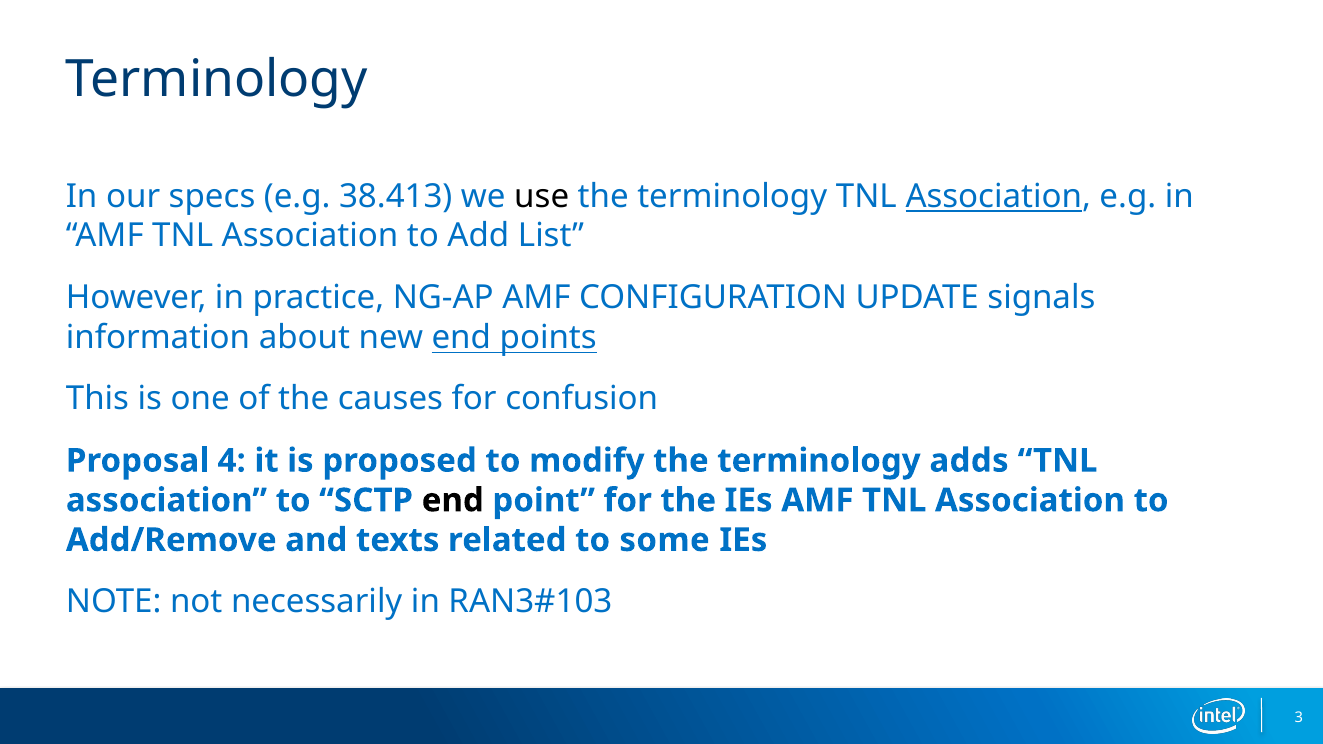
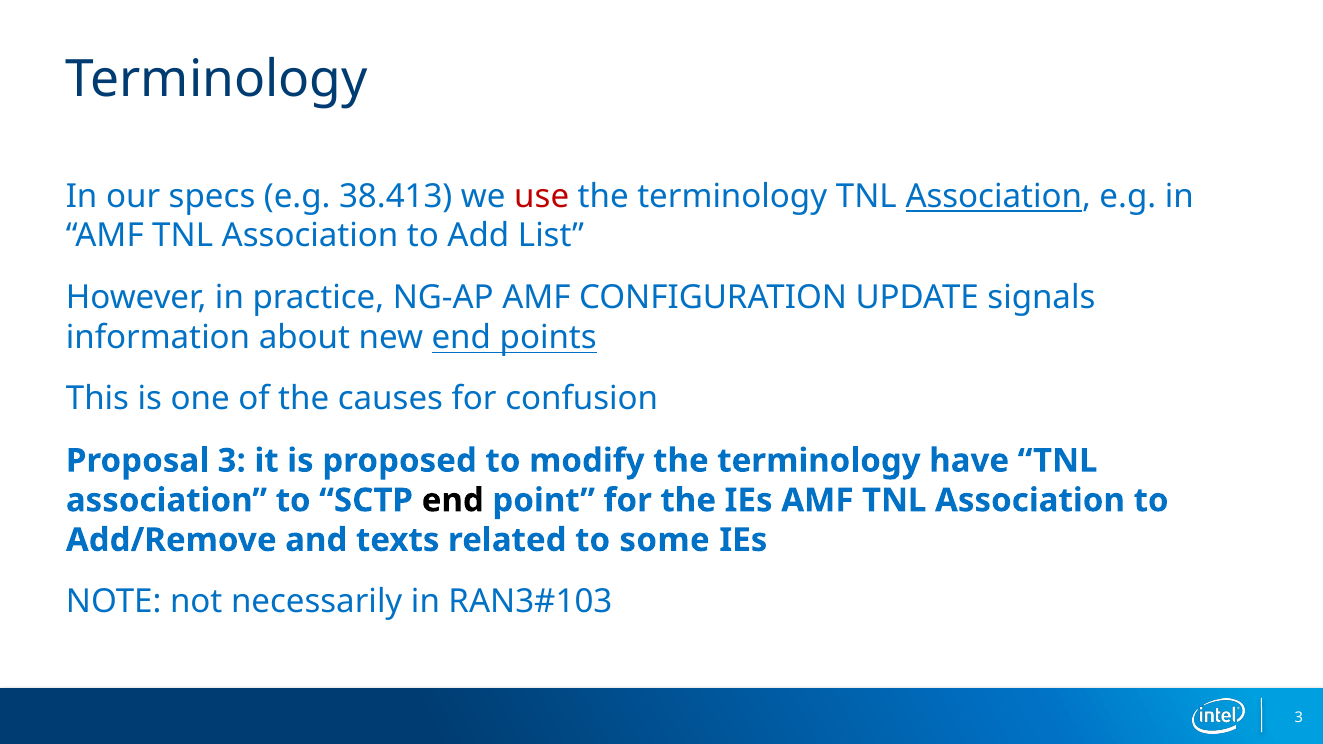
use colour: black -> red (542, 196)
Proposal 4: 4 -> 3 (232, 461)
adds: adds -> have (969, 461)
